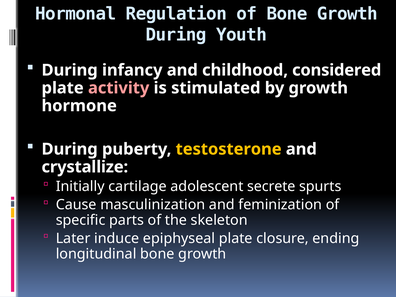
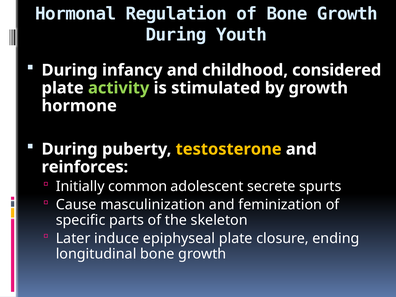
activity colour: pink -> light green (119, 88)
crystallize: crystallize -> reinforces (85, 167)
cartilage: cartilage -> common (138, 186)
